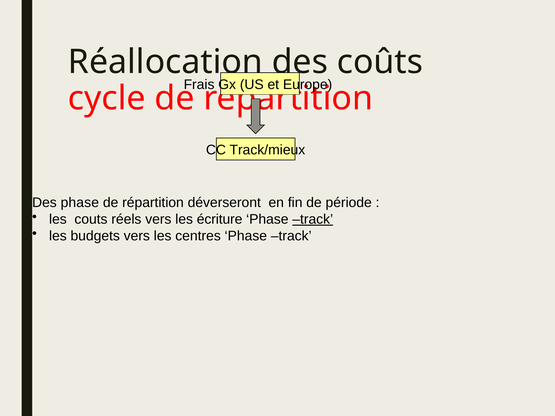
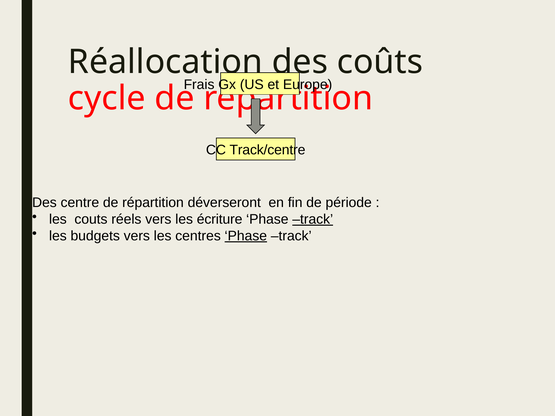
Track/mieux: Track/mieux -> Track/centre (267, 150)
Des phase: phase -> centre (80, 203)
Phase underline: none -> present (246, 236)
